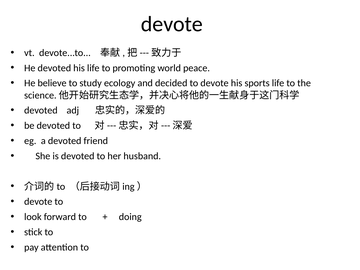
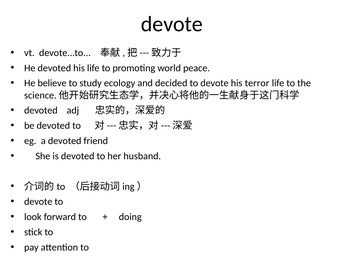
sports: sports -> terror (257, 83)
